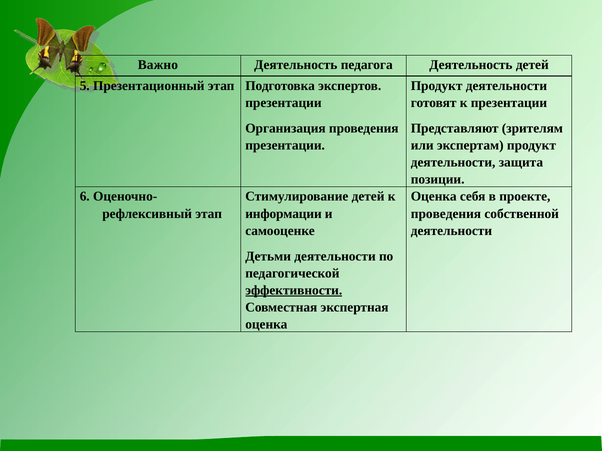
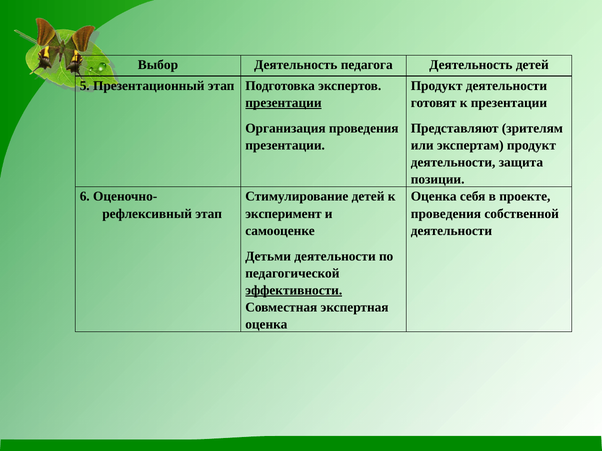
Важно: Важно -> Выбор (158, 65)
презентации underline: none -> present (283, 103)
информации: информации -> эксперимент (283, 214)
